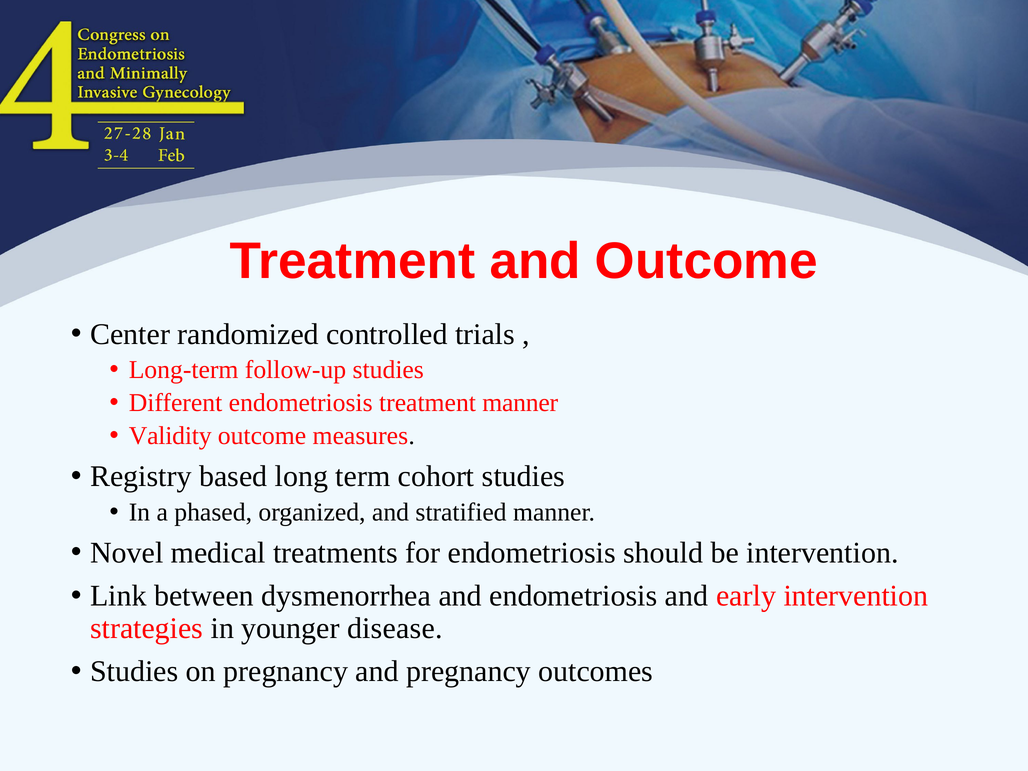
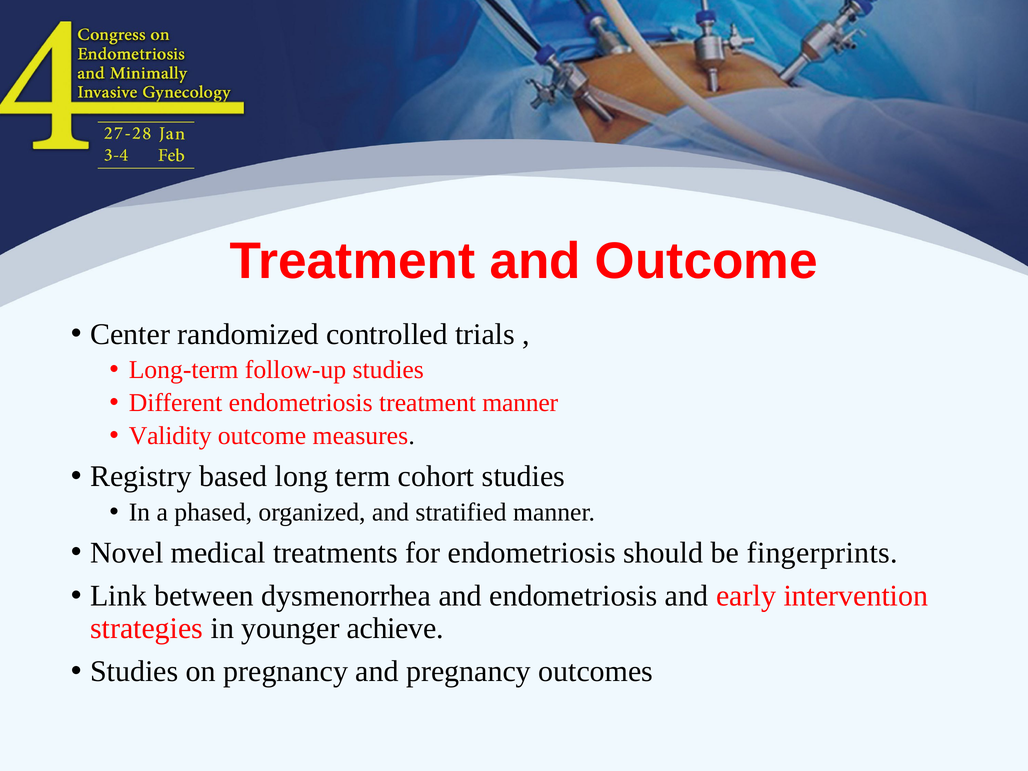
be intervention: intervention -> fingerprints (822, 553)
disease: disease -> achieve (395, 628)
